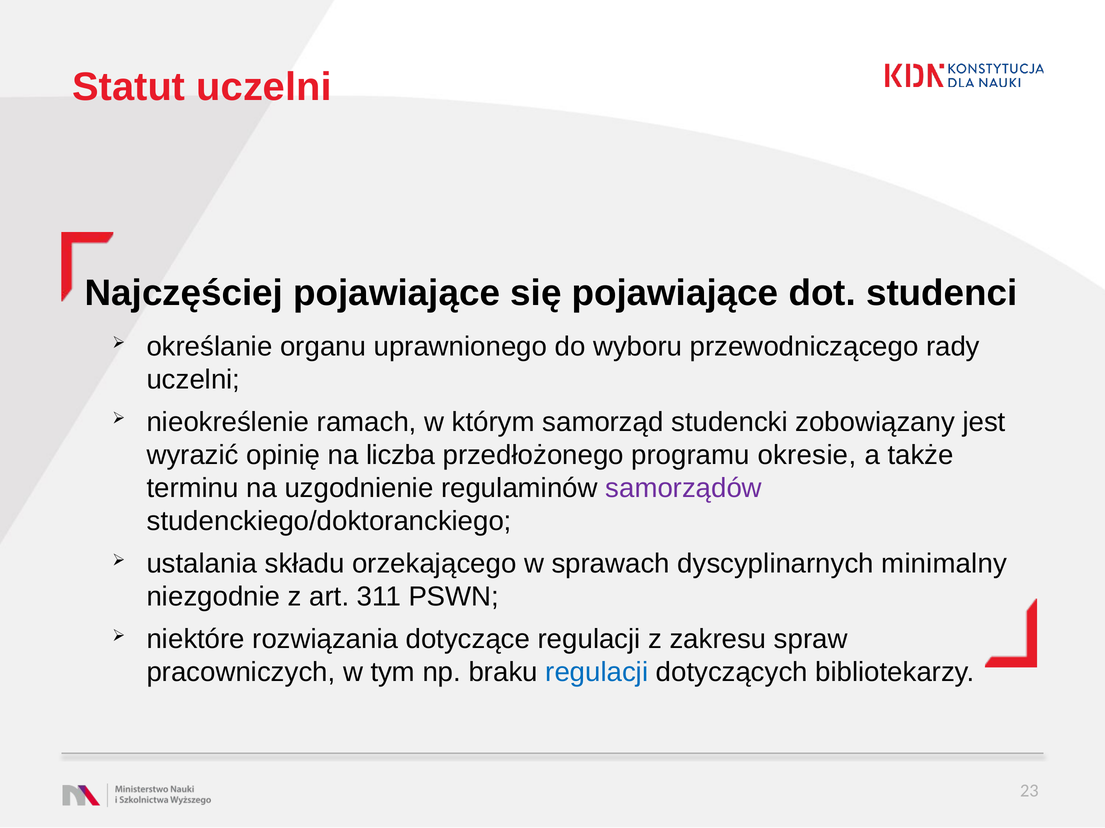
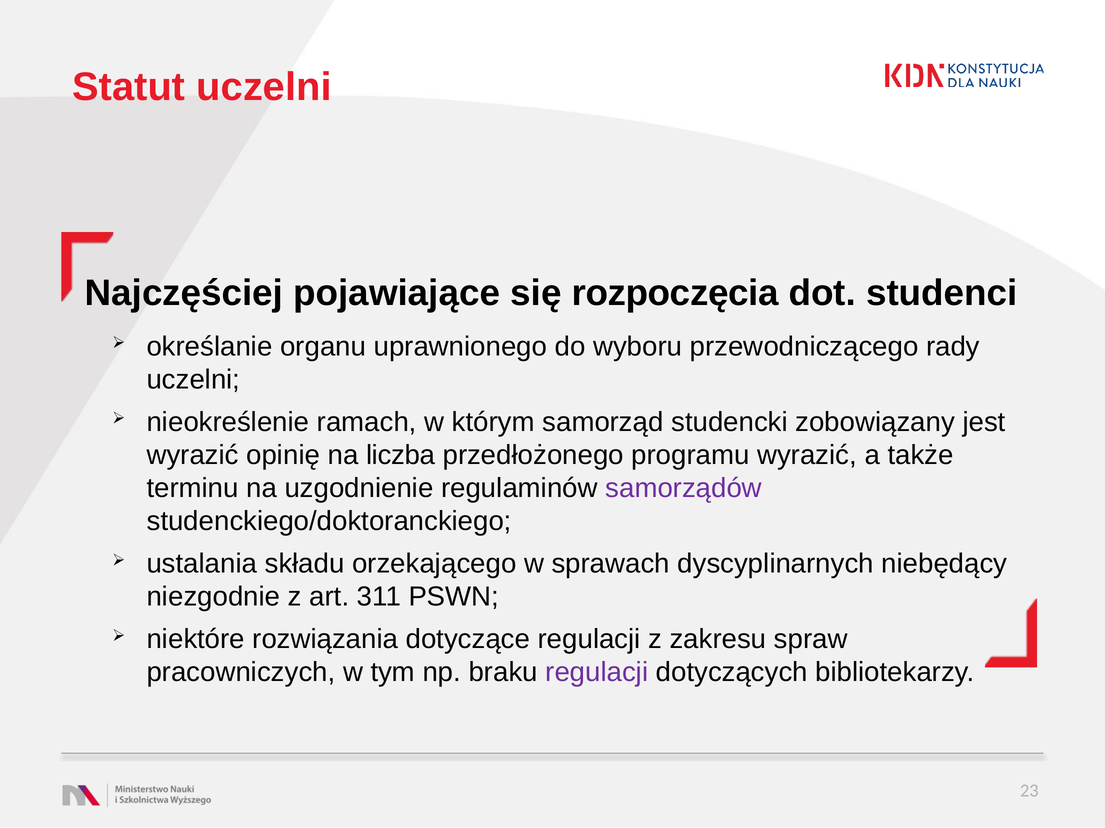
się pojawiające: pojawiające -> rozpoczęcia (675, 293)
programu okresie: okresie -> wyrazić (807, 455)
minimalny: minimalny -> niebędący (944, 564)
regulacji colour: blue -> purple (597, 673)
